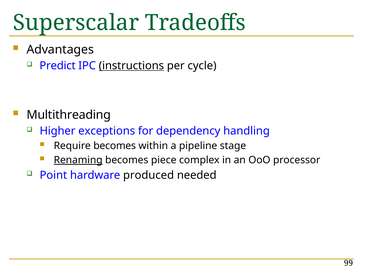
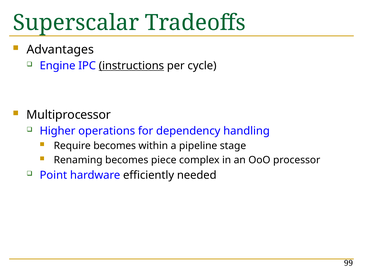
Predict: Predict -> Engine (58, 66)
Multithreading: Multithreading -> Multiprocessor (69, 115)
exceptions: exceptions -> operations (107, 131)
Renaming underline: present -> none (78, 160)
produced: produced -> efficiently (149, 175)
